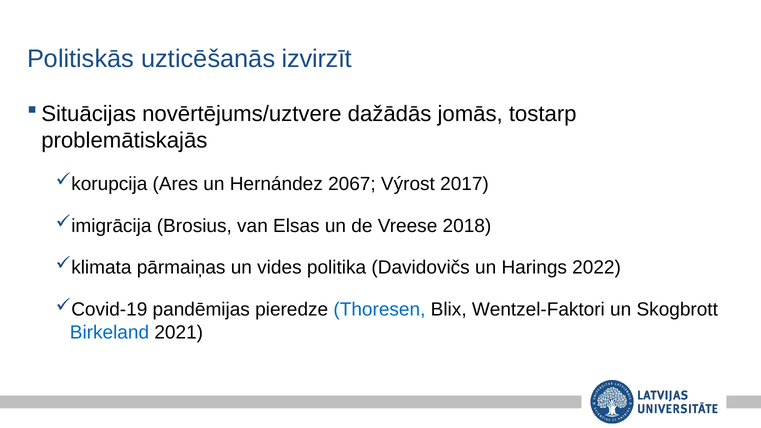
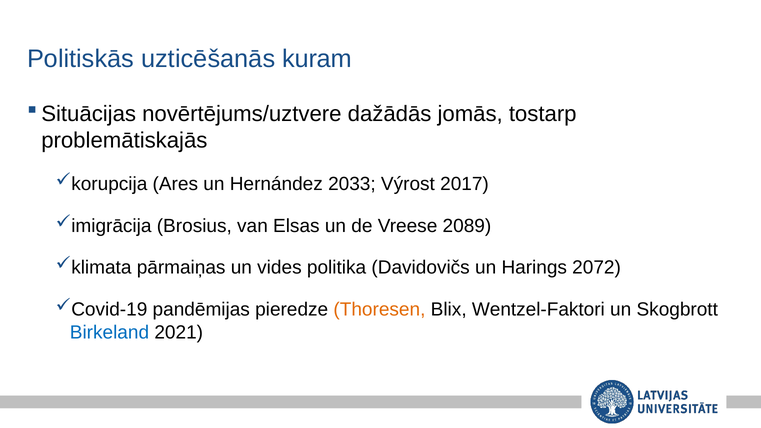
izvirzīt: izvirzīt -> kuram (317, 59)
2067: 2067 -> 2033 (352, 184)
2018: 2018 -> 2089 (467, 226)
2022: 2022 -> 2072 (597, 268)
Thoresen colour: blue -> orange (379, 310)
